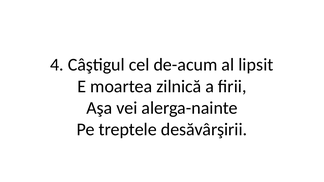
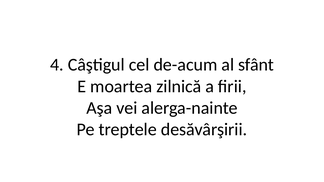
lipsit: lipsit -> sfânt (256, 65)
